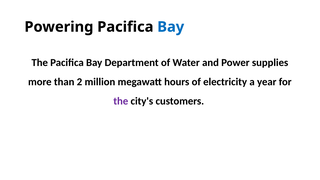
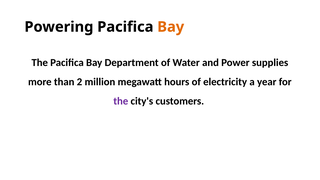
Bay colour: blue -> orange (171, 27)
